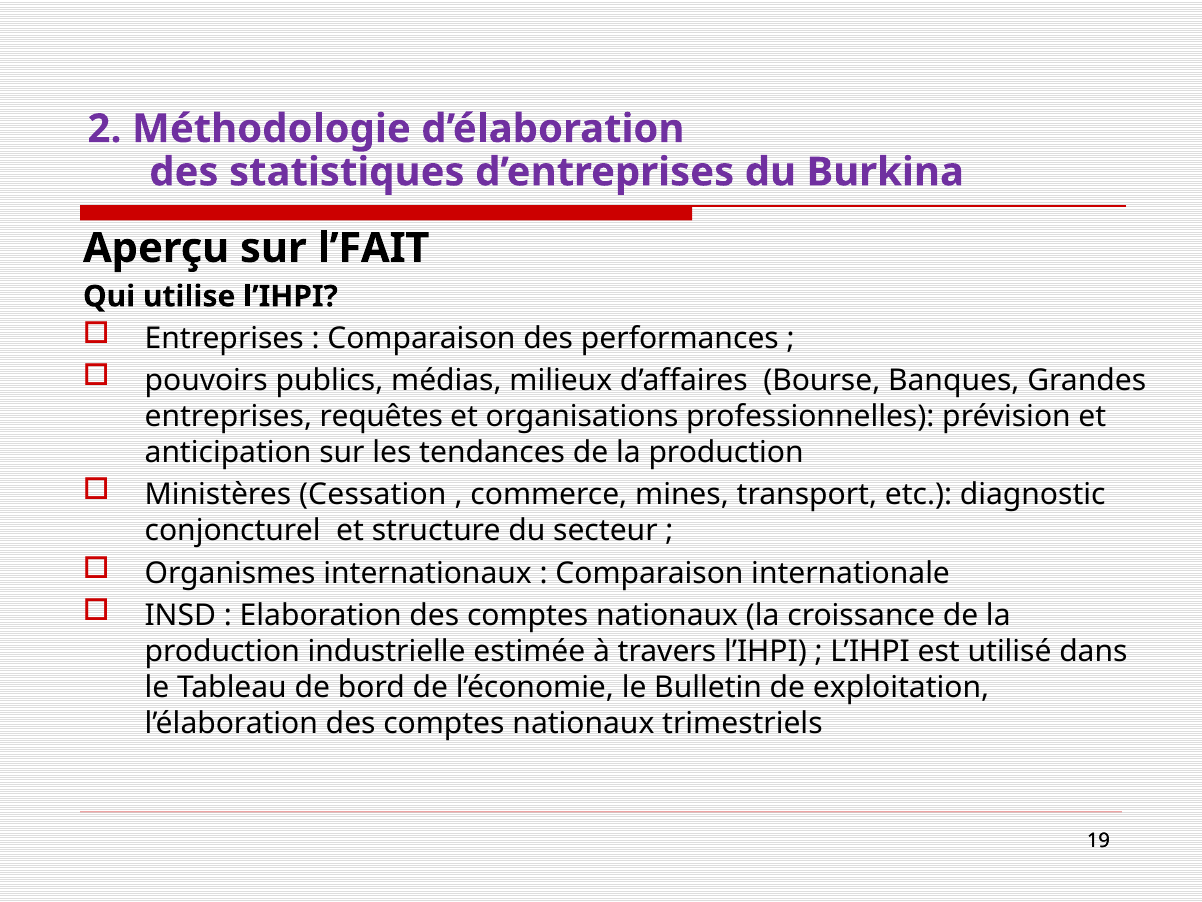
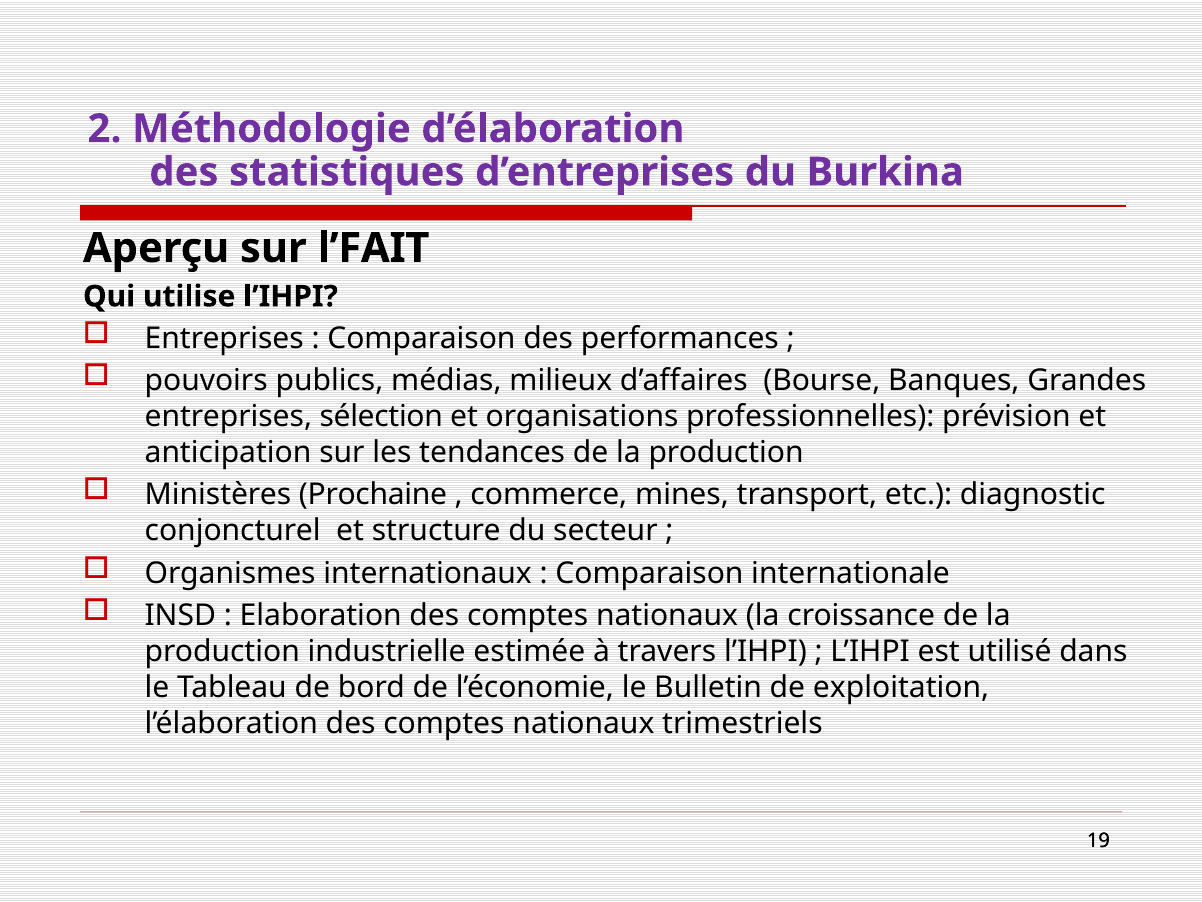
requêtes: requêtes -> sélection (381, 417)
Cessation: Cessation -> Prochaine (373, 495)
